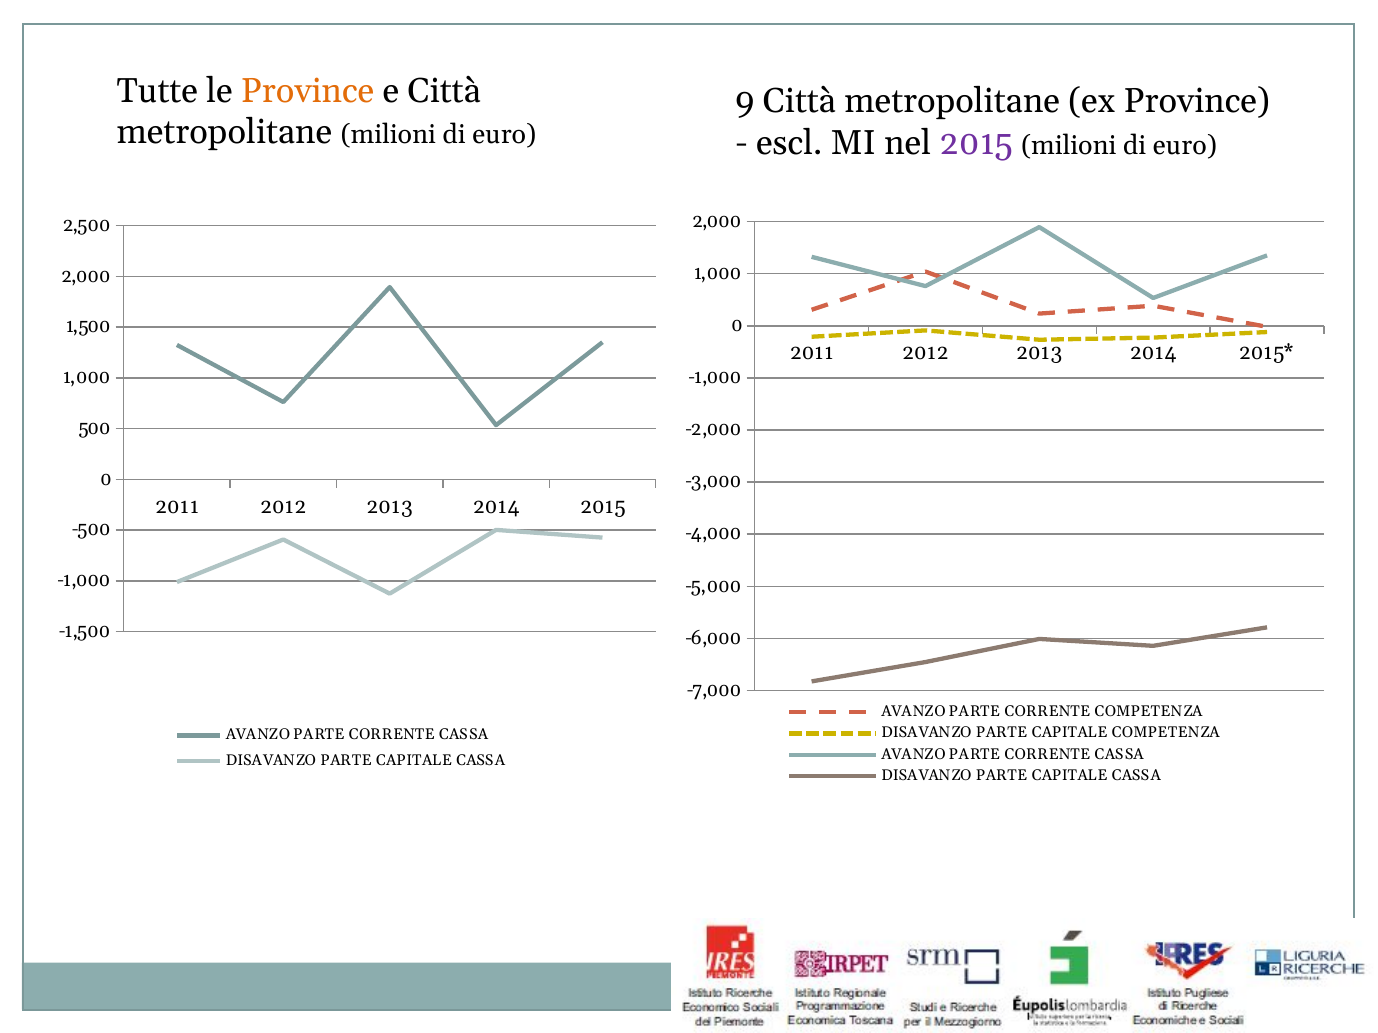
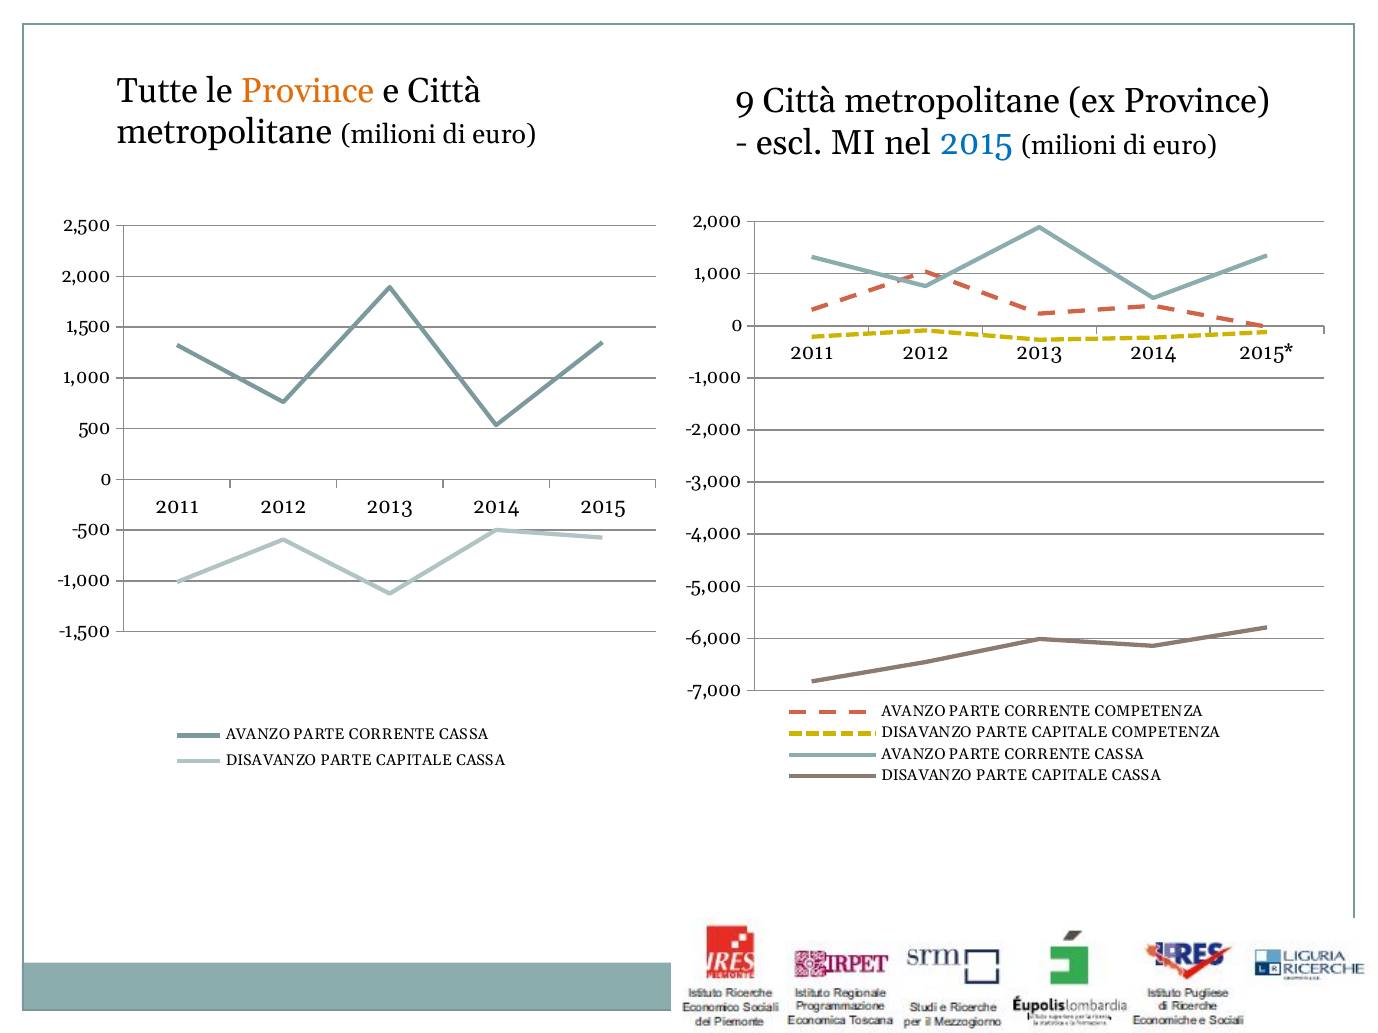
2015 colour: purple -> blue (976, 143)
